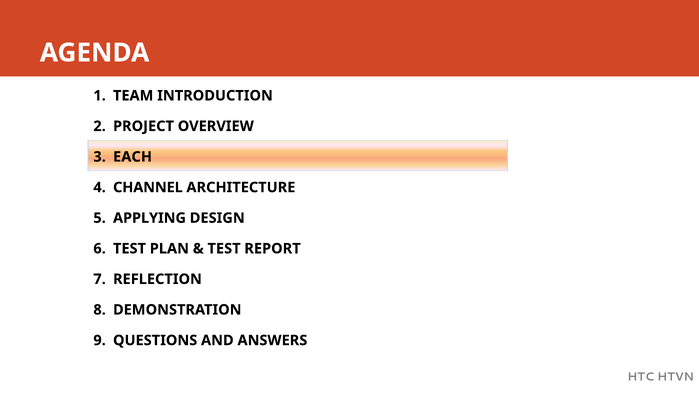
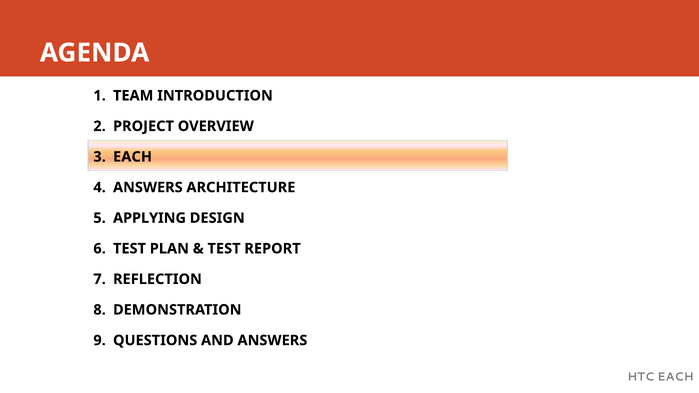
CHANNEL: CHANNEL -> ANSWERS (148, 187)
HTC HTVN: HTVN -> EACH (676, 377)
